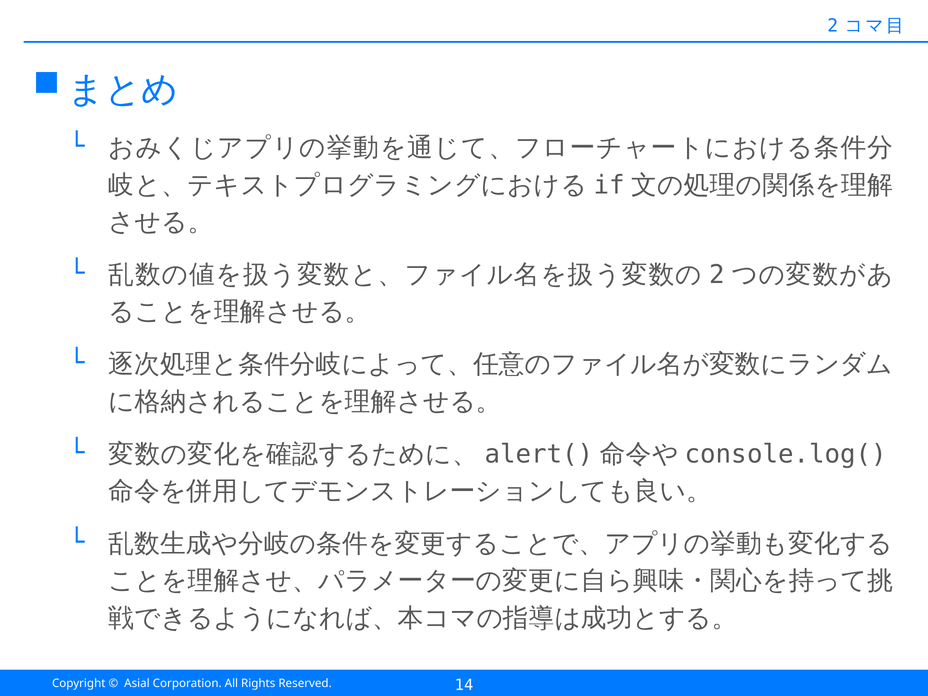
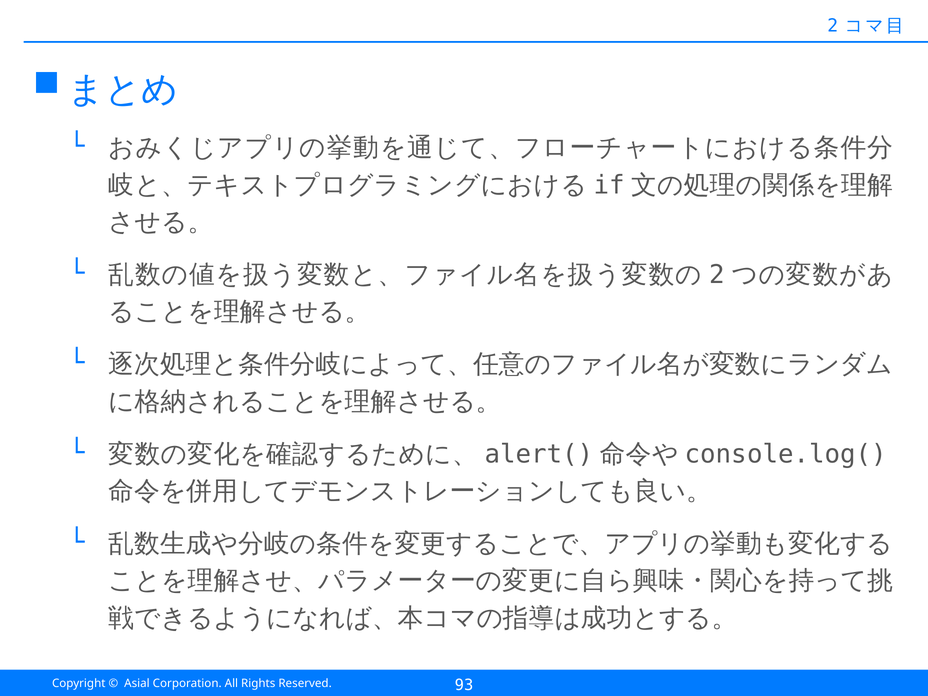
14: 14 -> 93 (464, 685)
